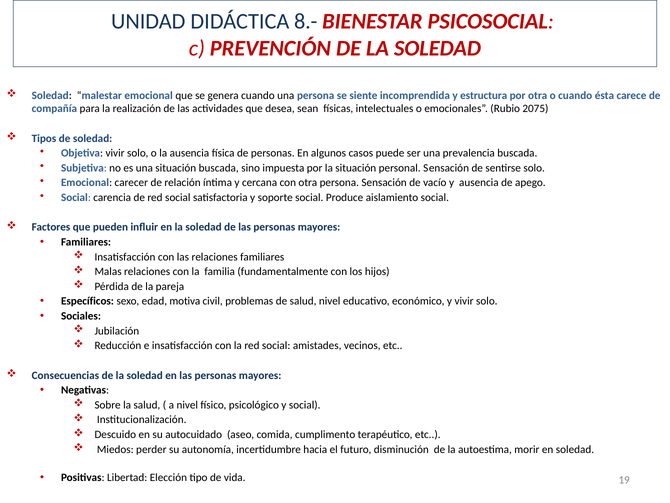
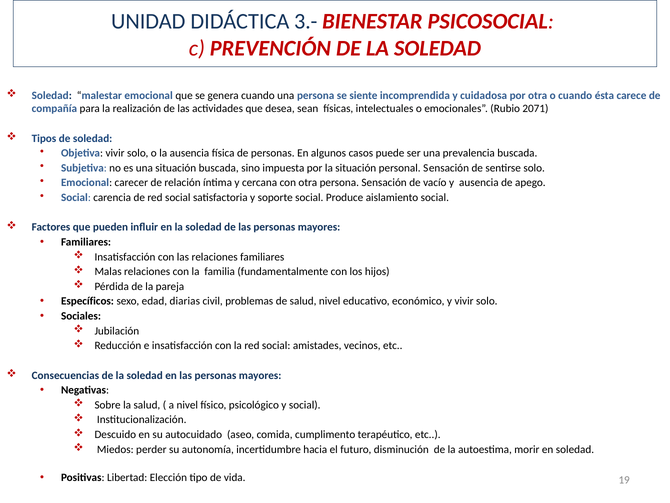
8.-: 8.- -> 3.- (306, 21)
estructura: estructura -> cuidadosa (484, 95)
2075: 2075 -> 2071 (535, 109)
motiva: motiva -> diarias (185, 301)
